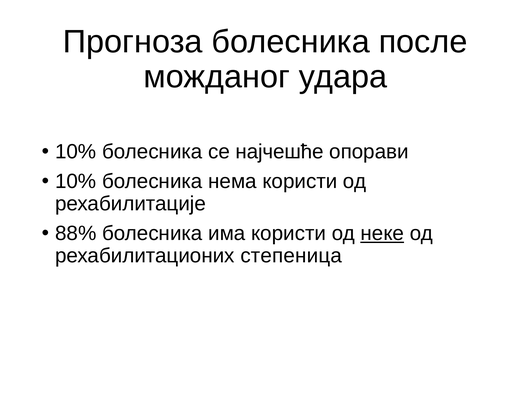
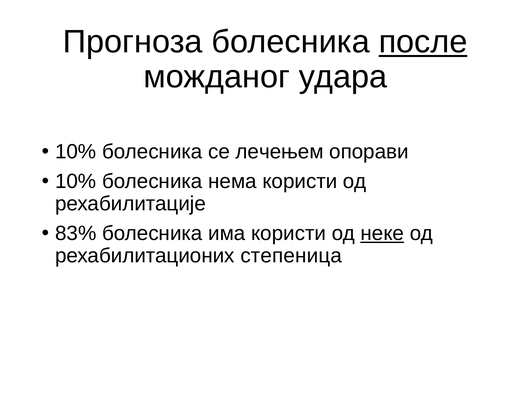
после underline: none -> present (423, 42)
најчешће: најчешће -> лечењем (280, 152)
88%: 88% -> 83% (76, 234)
